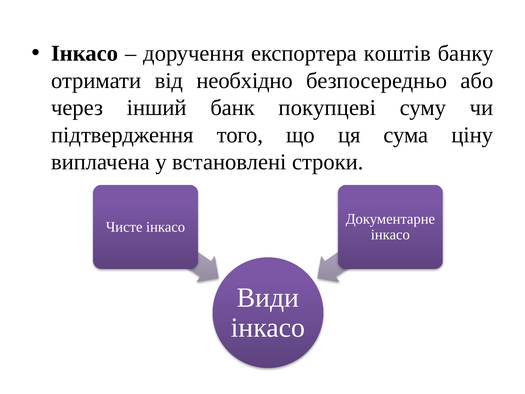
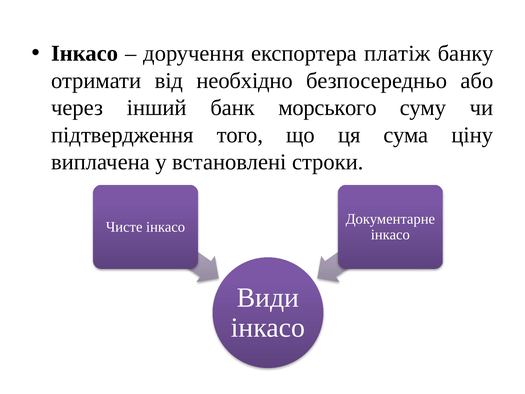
коштів: коштів -> платіж (397, 53)
покупцеві: покупцеві -> морського (328, 108)
